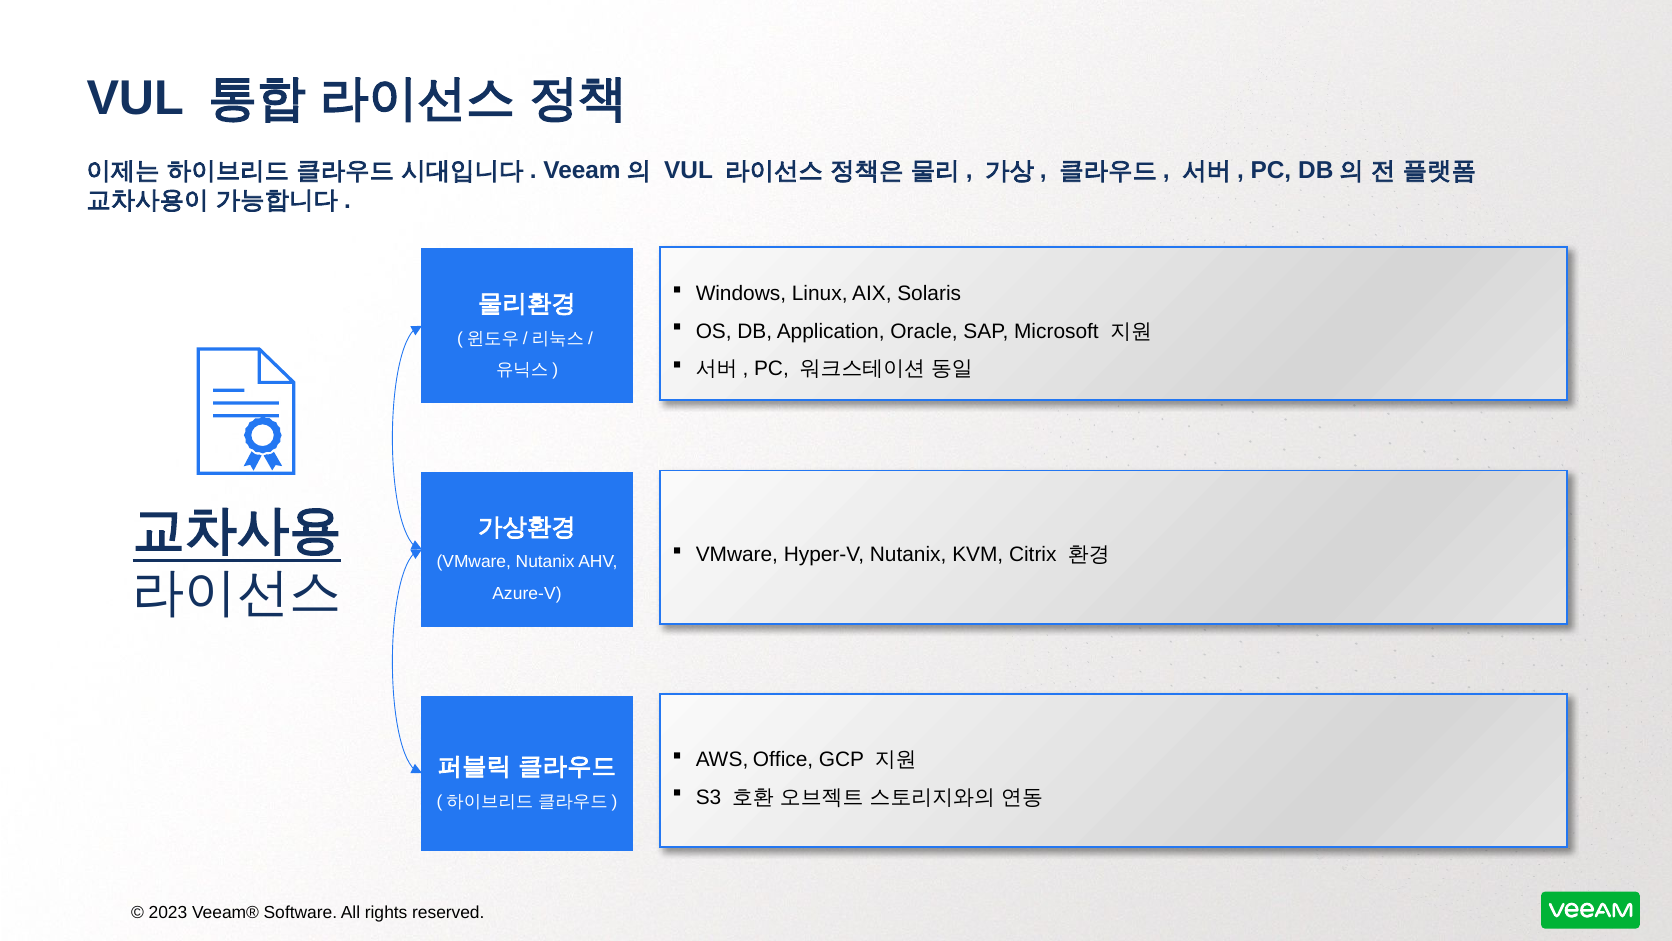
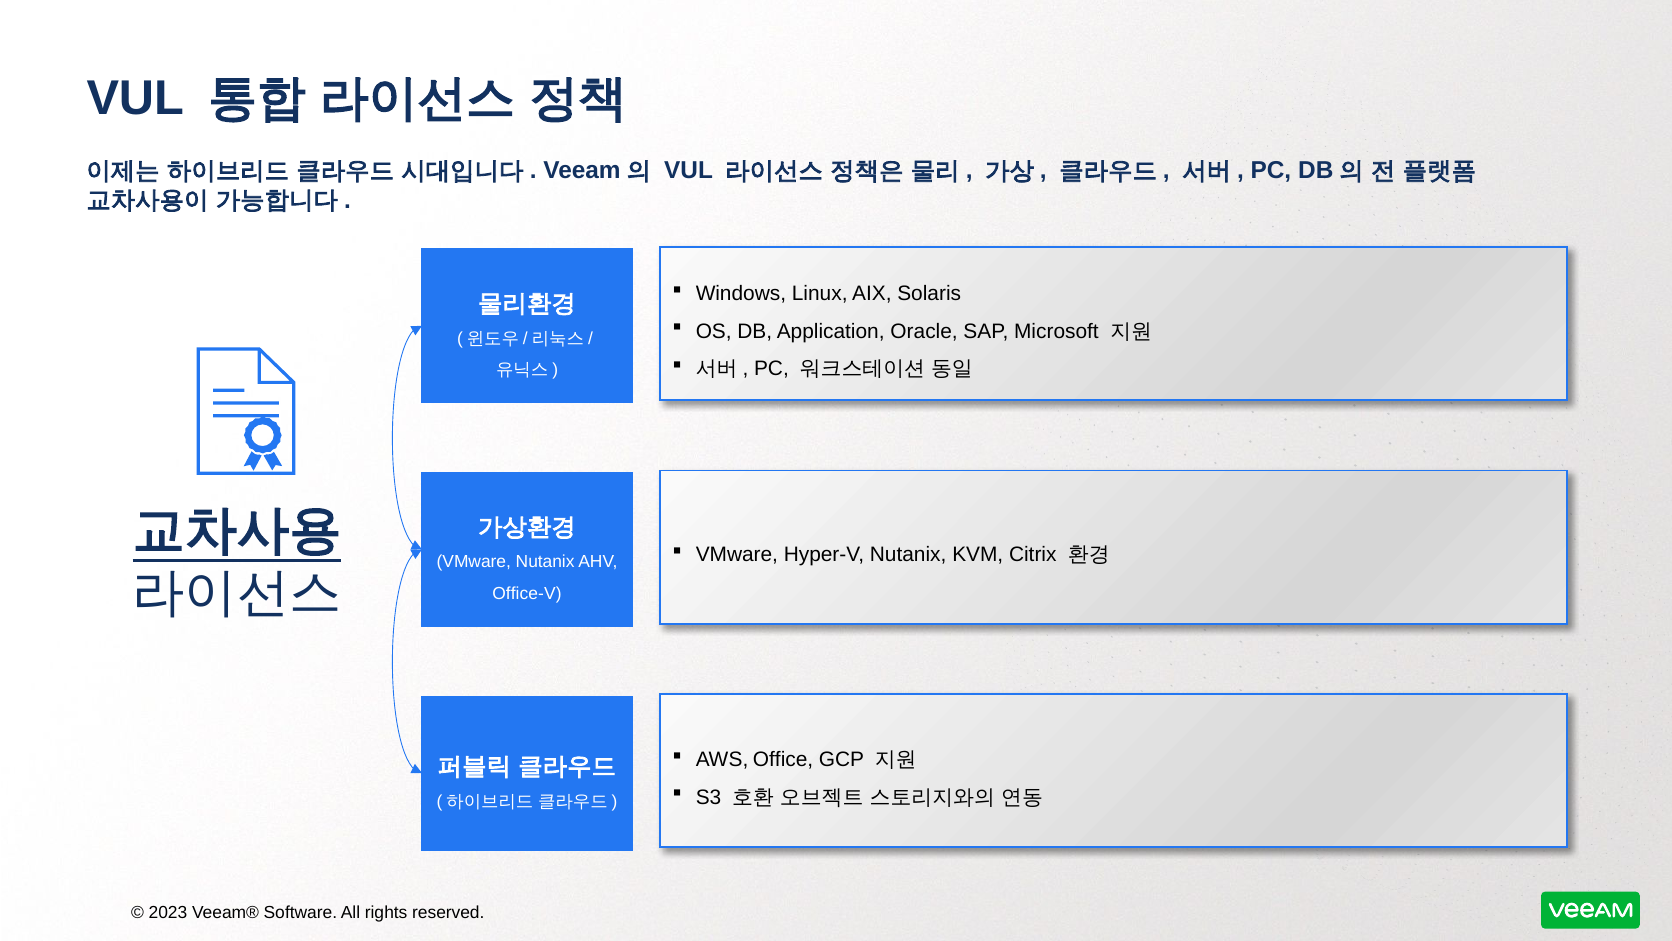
Azure-V: Azure-V -> Office-V (527, 593)
